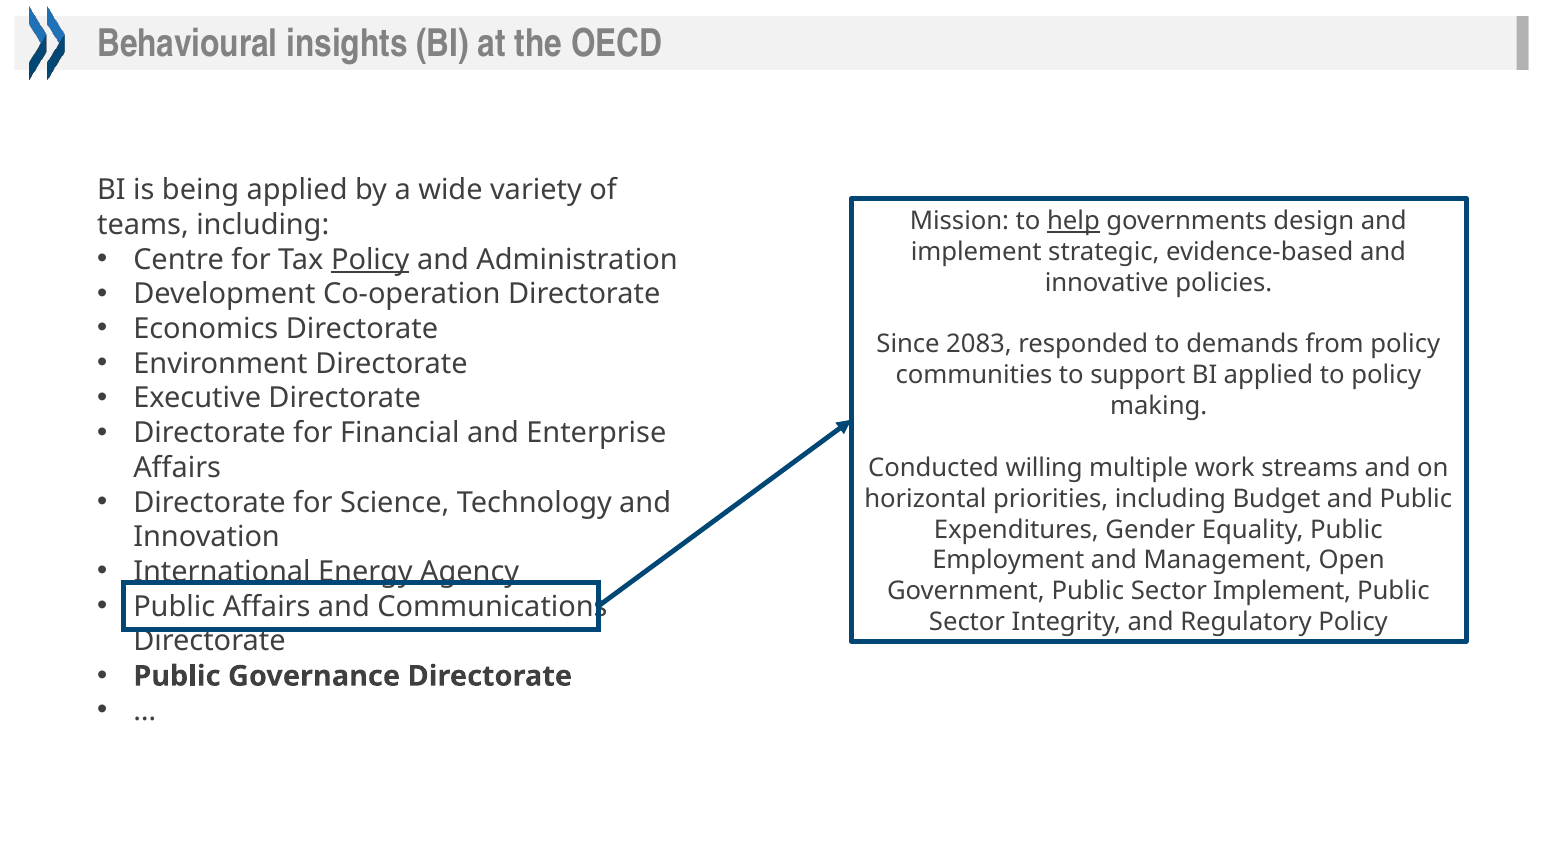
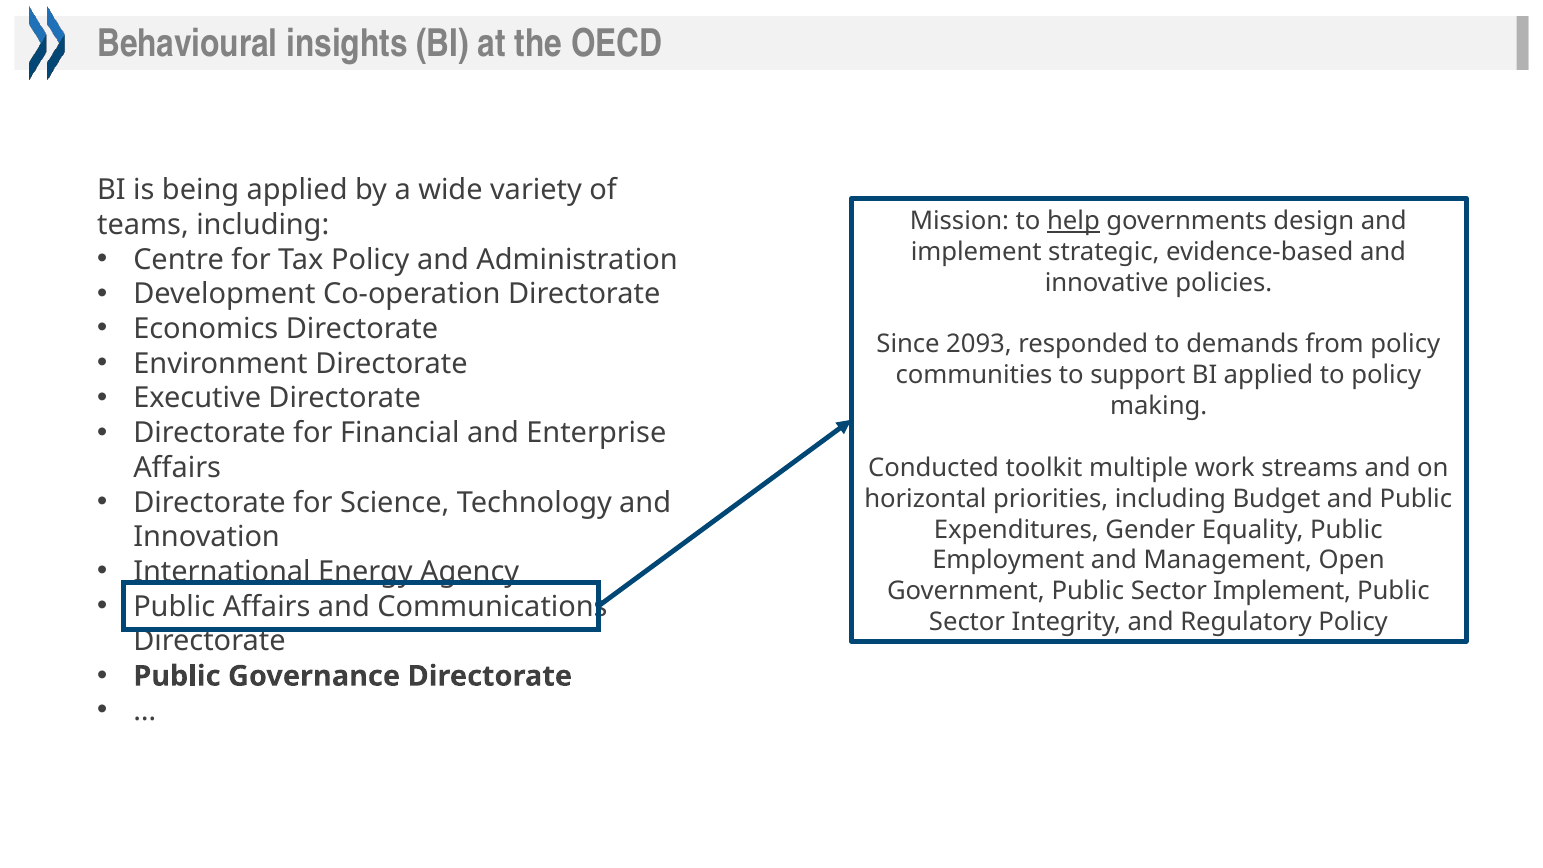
Policy underline: present -> none (370, 259)
2083: 2083 -> 2093 (979, 344)
willing: willing -> toolkit (1044, 468)
